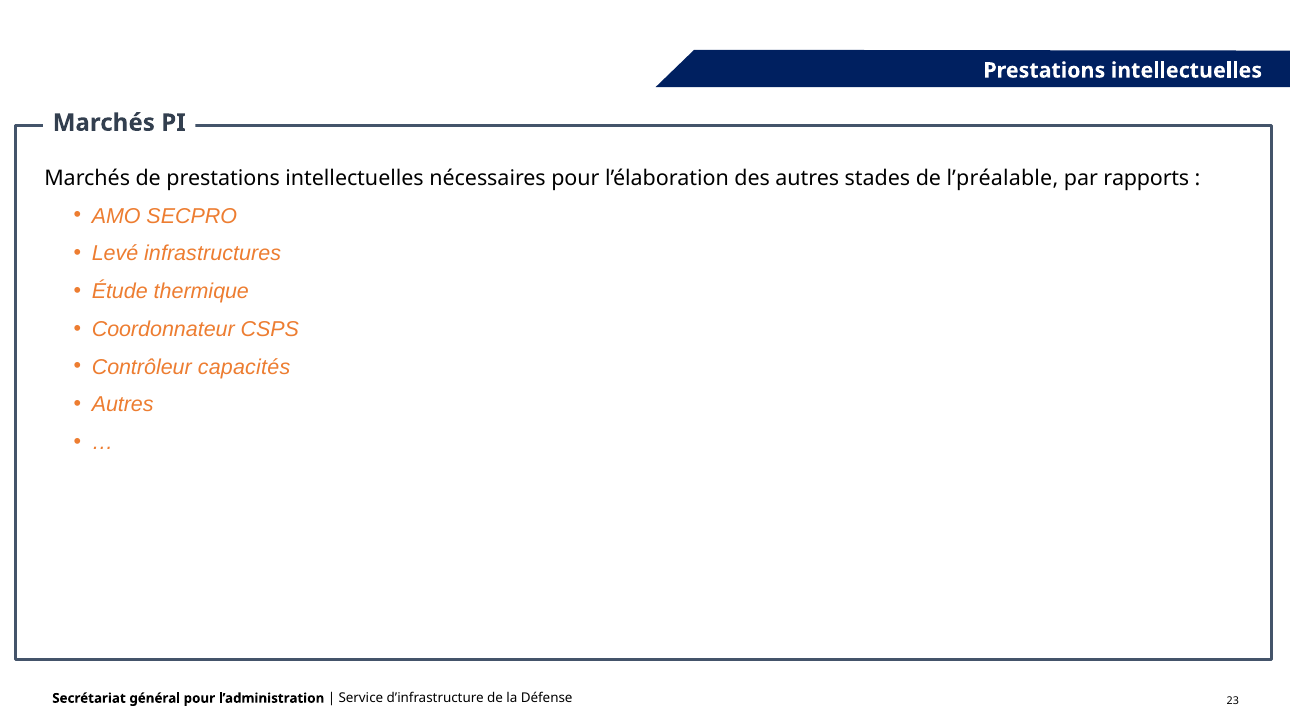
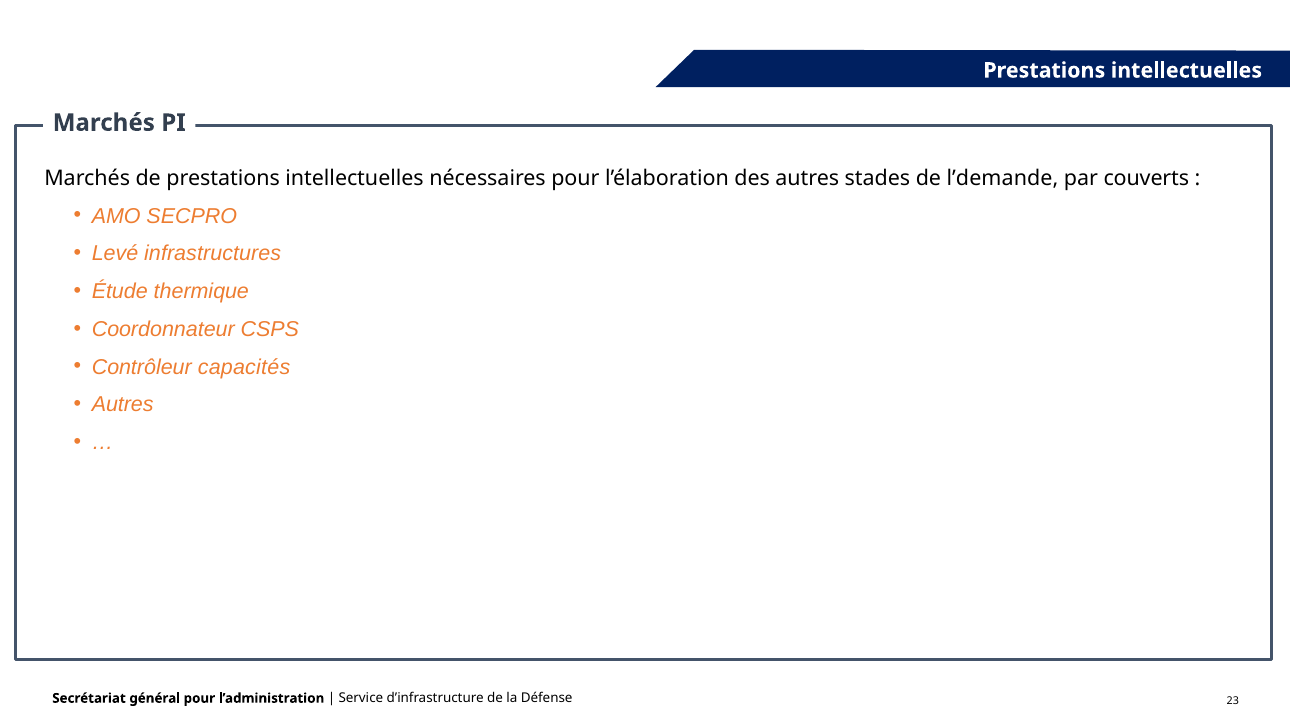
l’préalable: l’préalable -> l’demande (1002, 178)
rapports: rapports -> couverts (1146, 178)
